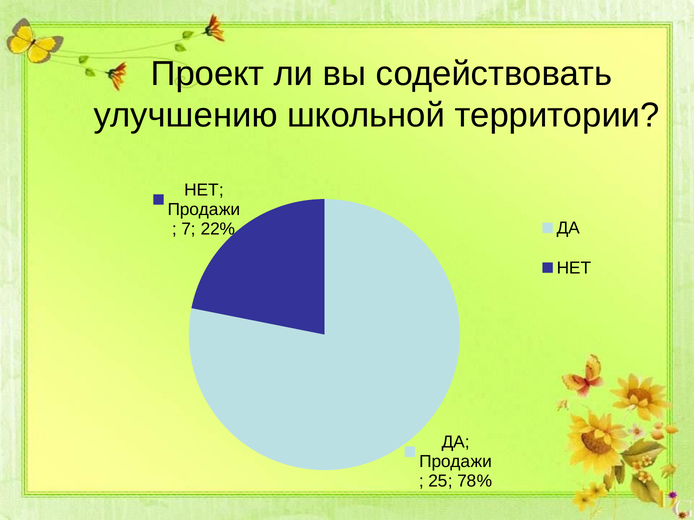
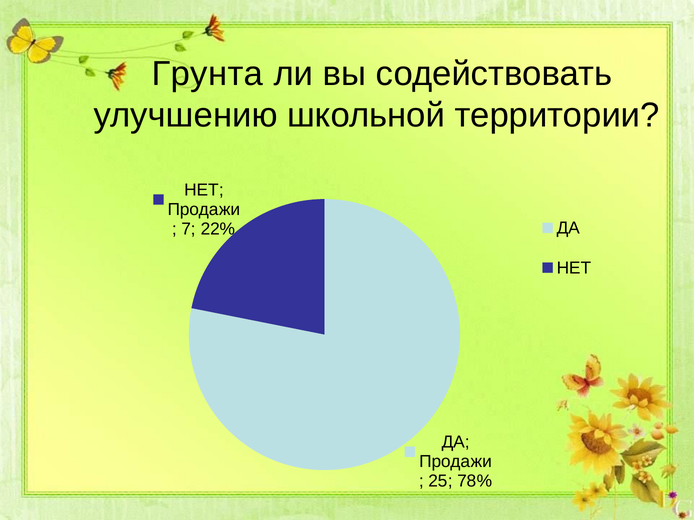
Проект: Проект -> Грунта (207, 74)
